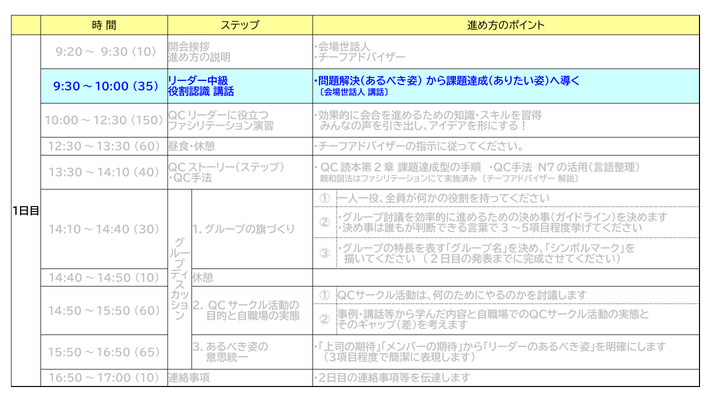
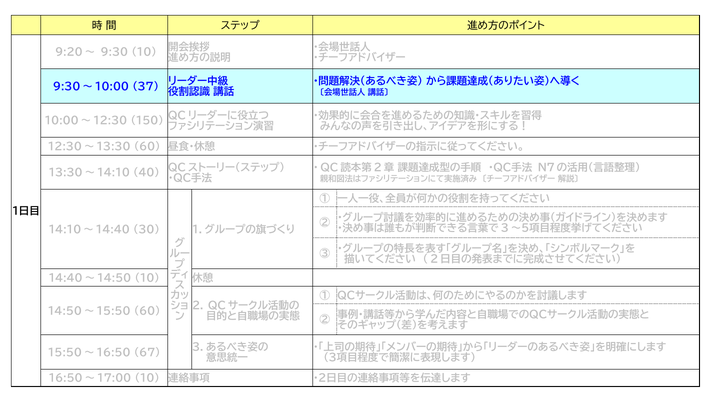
35: 35 -> 37 (146, 87)
65: 65 -> 67 (147, 353)
